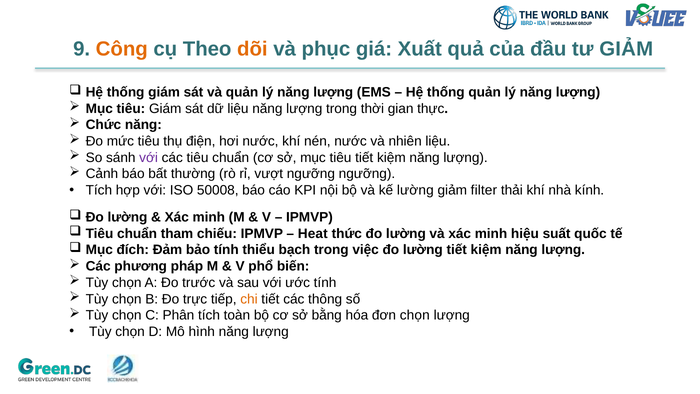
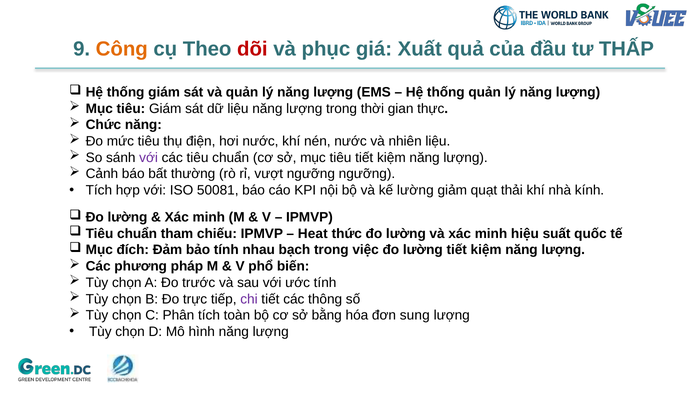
dõi colour: orange -> red (252, 49)
tư GIẢM: GIẢM -> THẤP (626, 49)
50008: 50008 -> 50081 (218, 190)
filter: filter -> quạt (484, 190)
thiểu: thiểu -> nhau (259, 250)
chi colour: orange -> purple (249, 299)
đơn chọn: chọn -> sung (415, 315)
